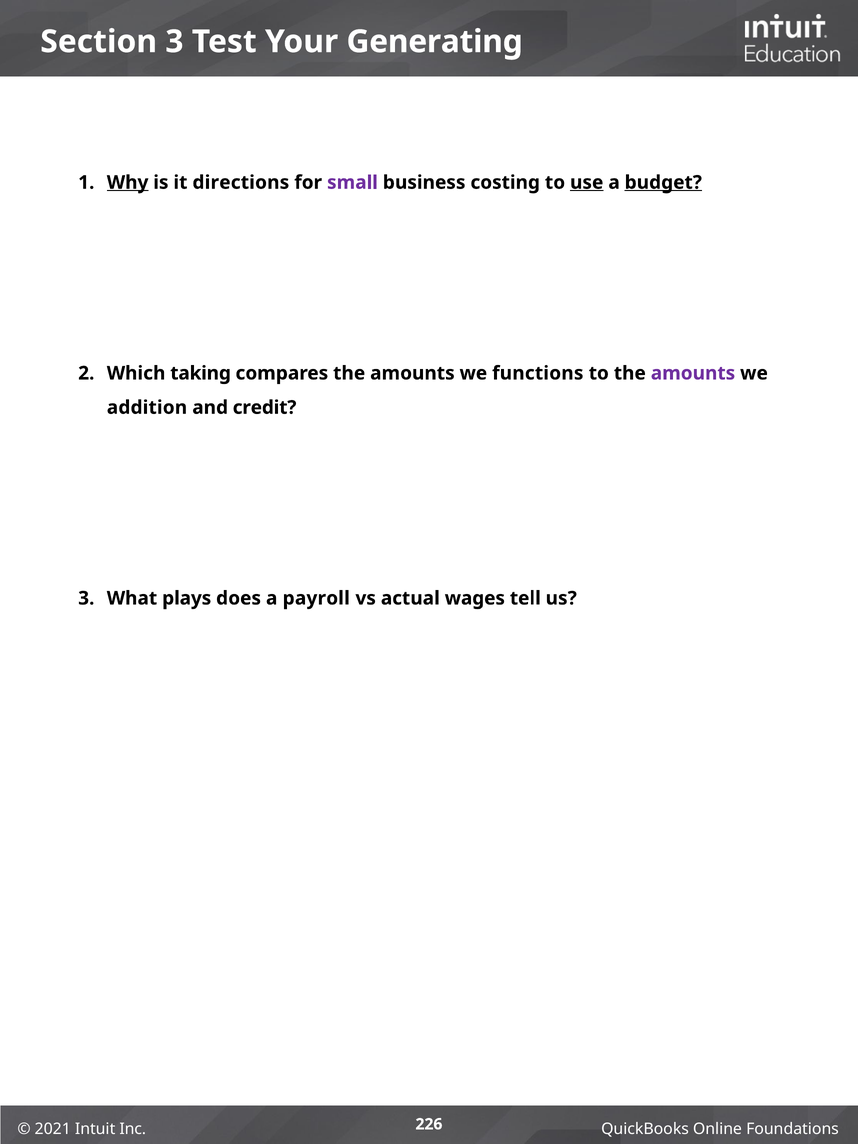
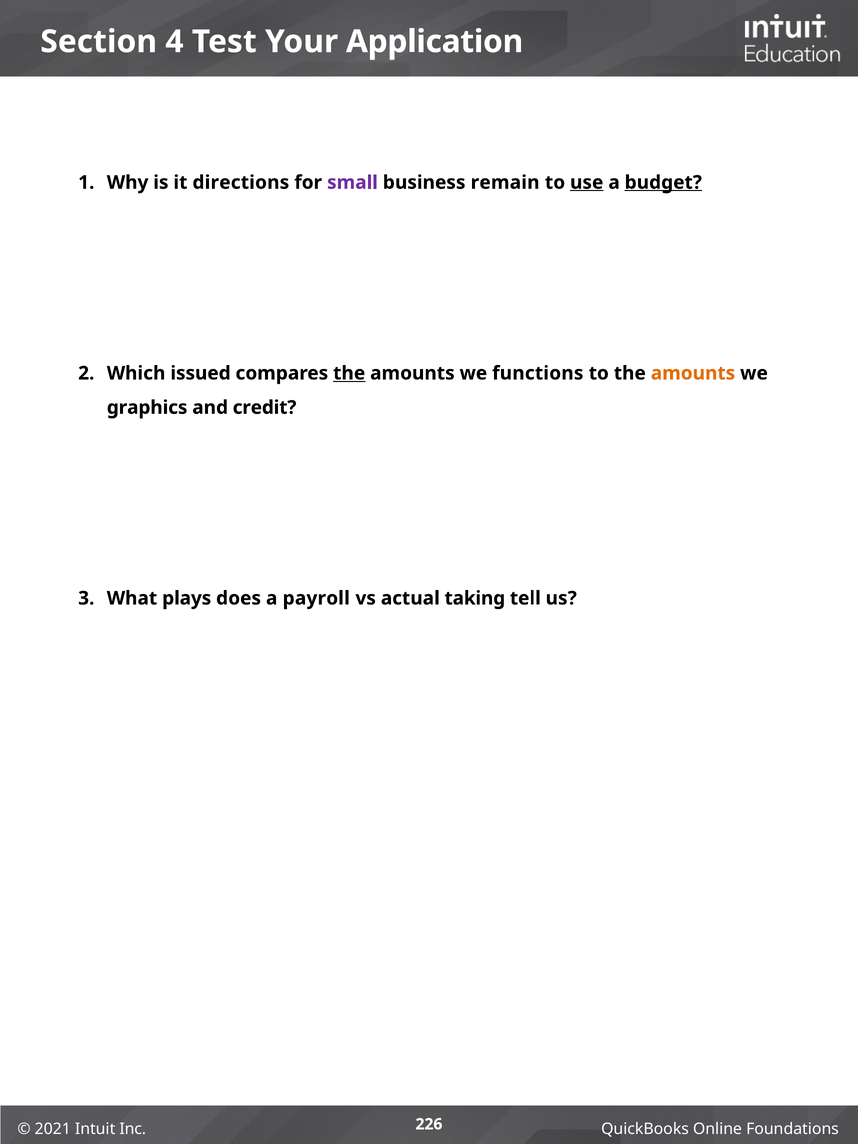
Section 3: 3 -> 4 (174, 42)
Generating: Generating -> Application (435, 42)
Why underline: present -> none (128, 182)
costing: costing -> remain (505, 182)
taking: taking -> issued (201, 373)
the underline: none -> present (349, 373)
amounts colour: purple -> orange (693, 373)
addition: addition -> graphics (147, 408)
wages: wages -> taking (475, 598)
